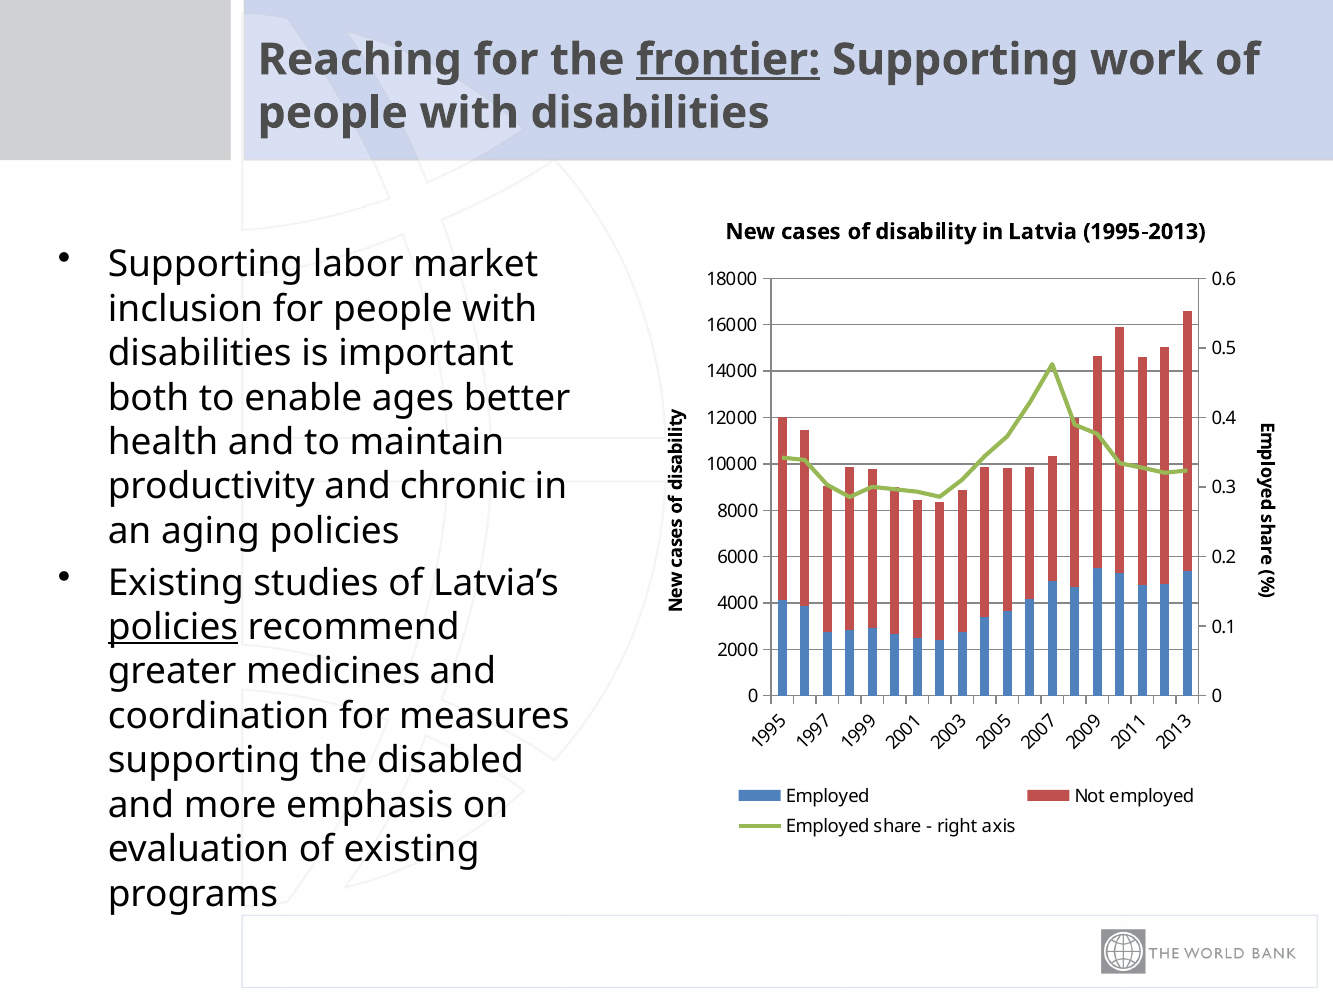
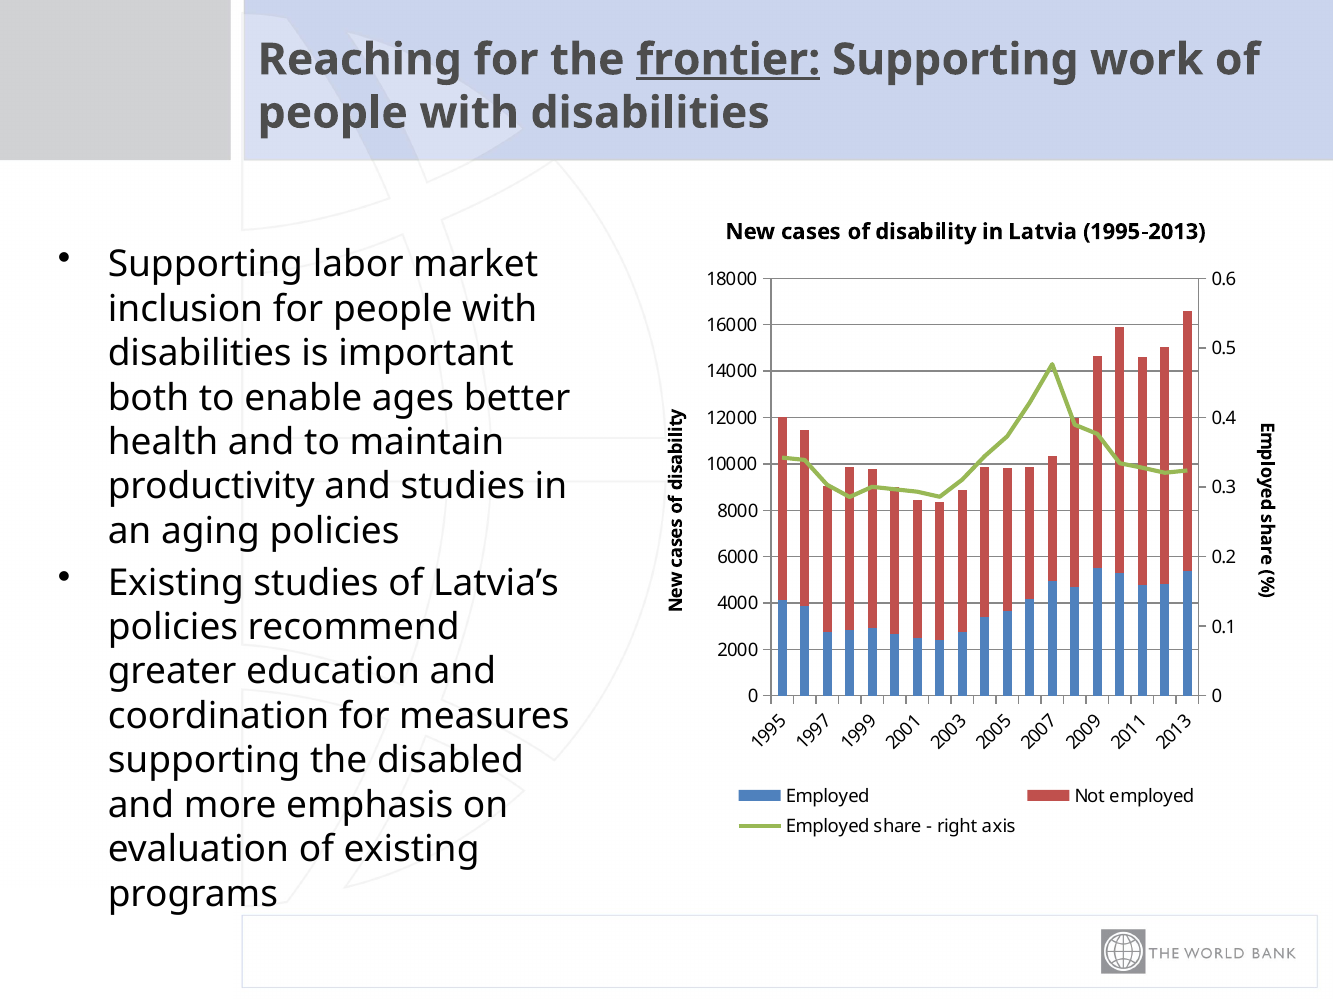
and chronic: chronic -> studies (463, 487)
policies underline: present -> none (173, 628)
medicines: medicines -> education (333, 672)
